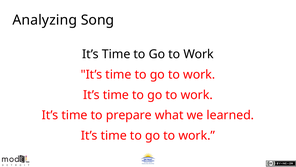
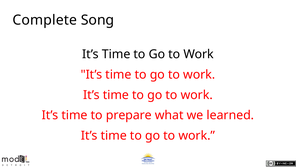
Analyzing: Analyzing -> Complete (45, 20)
